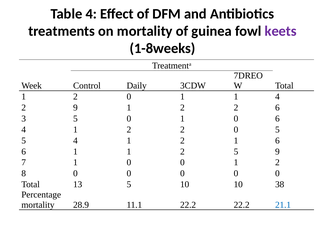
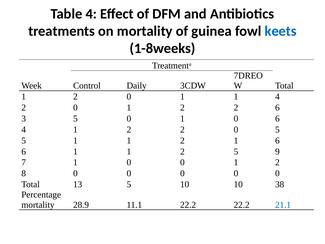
keets colour: purple -> blue (281, 31)
9: 9 -> 0 (75, 108)
5 4: 4 -> 1 (75, 140)
